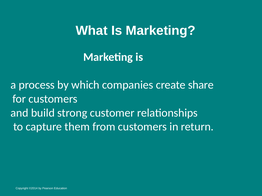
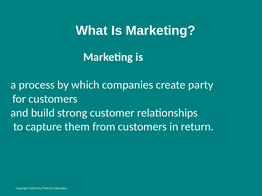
share: share -> party (201, 85)
